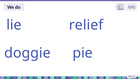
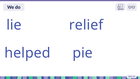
doggie: doggie -> helped (27, 53)
